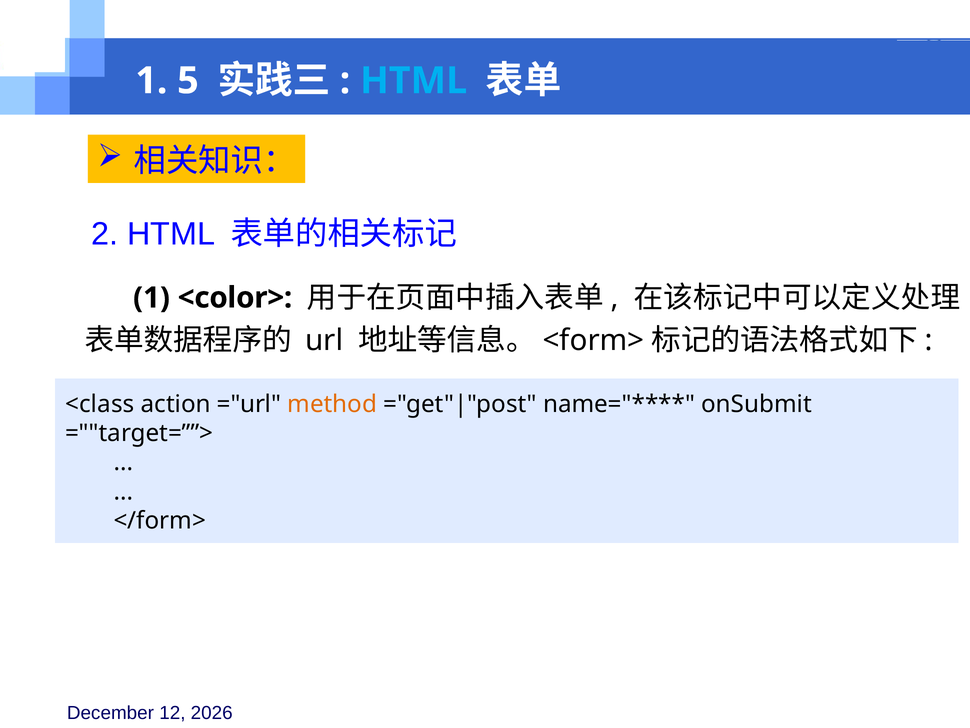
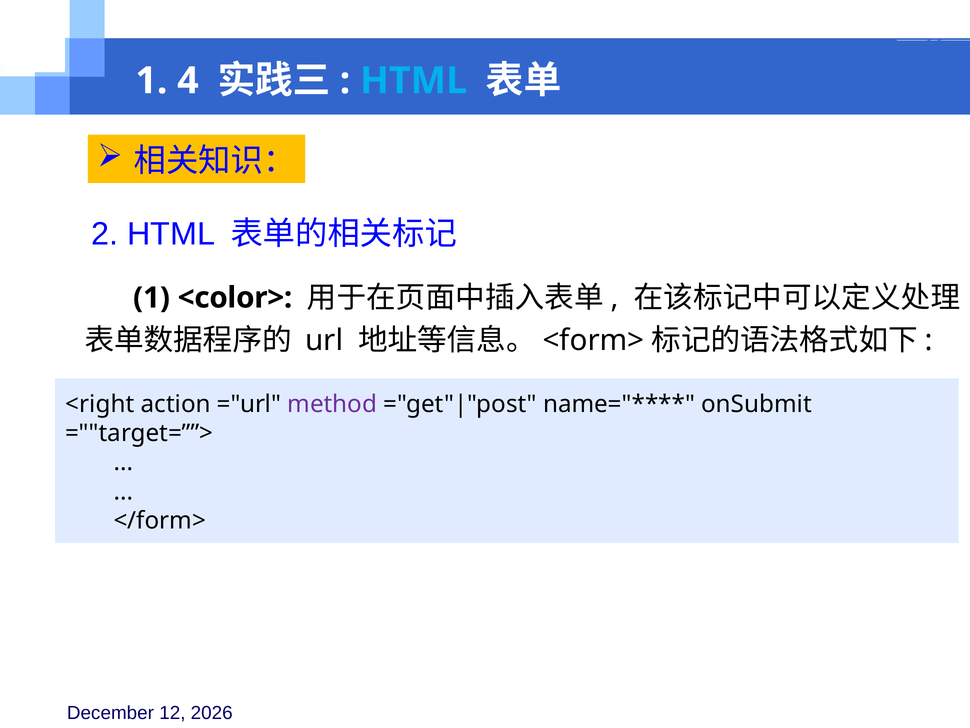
5: 5 -> 4 (188, 81)
<class: <class -> <right (100, 404)
method colour: orange -> purple (332, 404)
